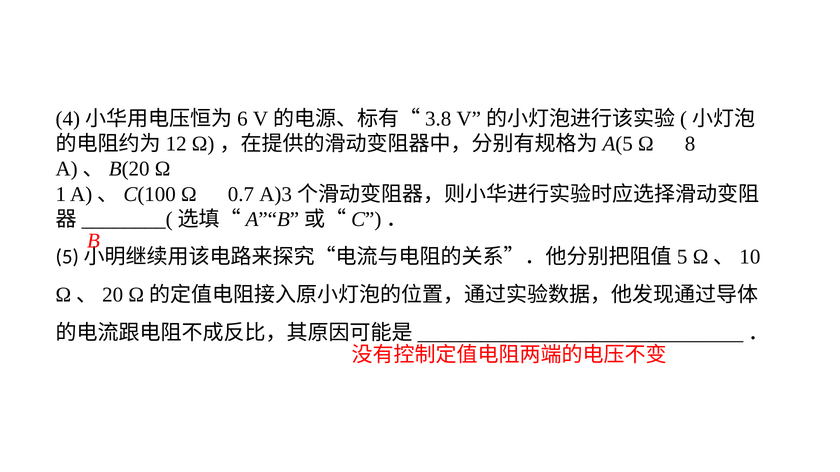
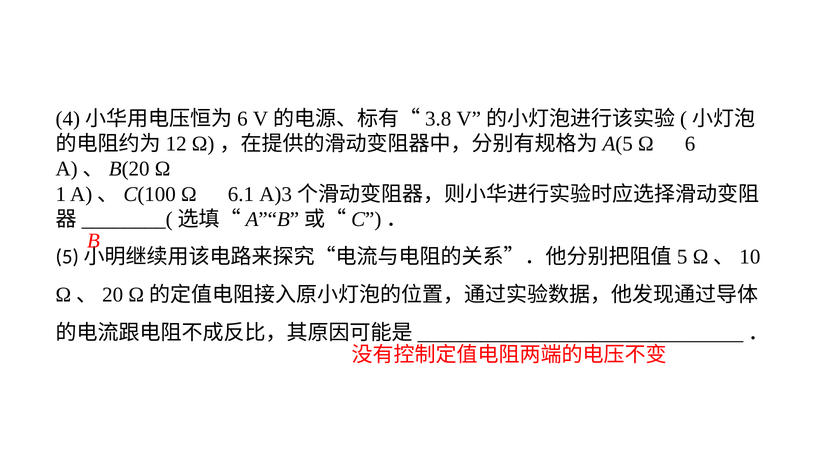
8: 8 -> 6 (690, 144)
0.7: 0.7 -> 6.1 (241, 194)
